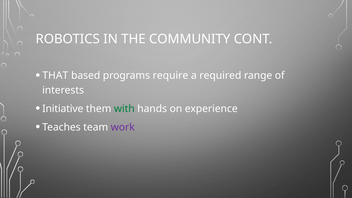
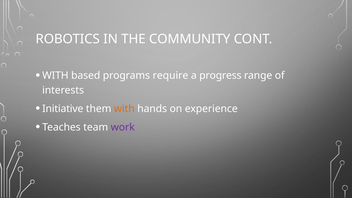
THAT: THAT -> WITH (55, 76)
required: required -> progress (220, 76)
with colour: green -> orange (124, 109)
